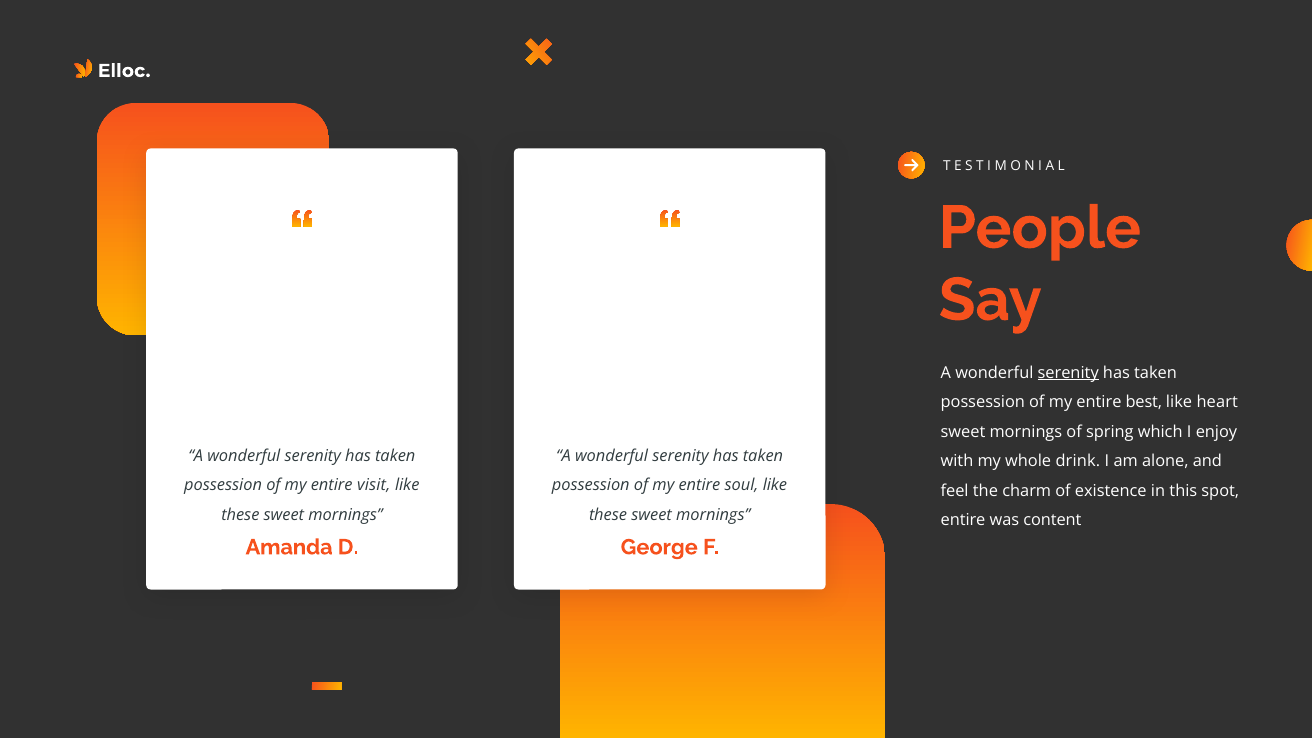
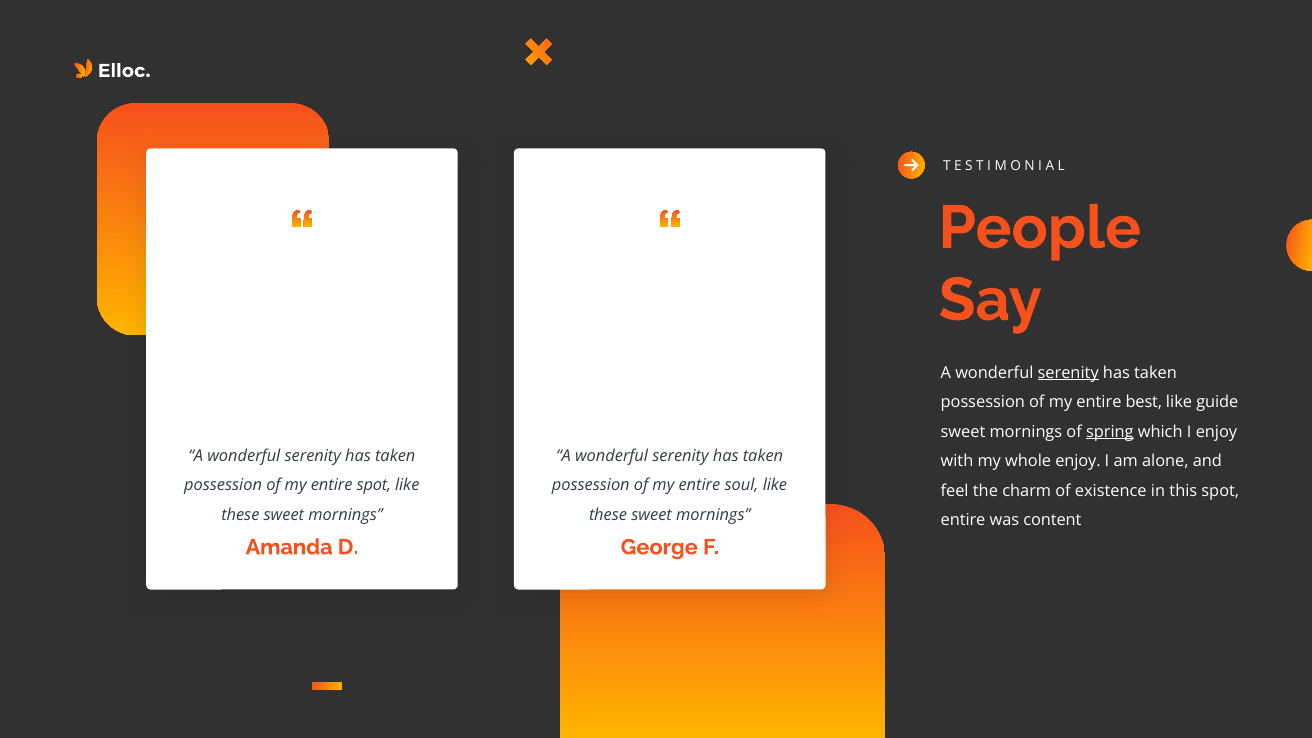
heart: heart -> guide (1217, 402)
spring underline: none -> present (1110, 432)
whole drink: drink -> enjoy (1078, 461)
entire visit: visit -> spot (374, 486)
